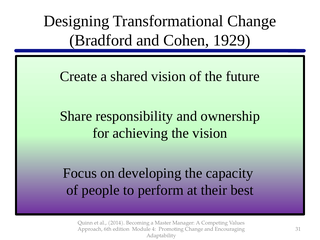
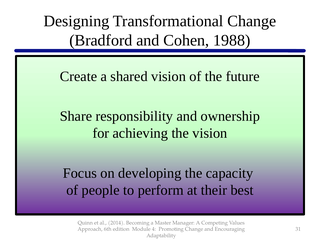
1929: 1929 -> 1988 (232, 40)
